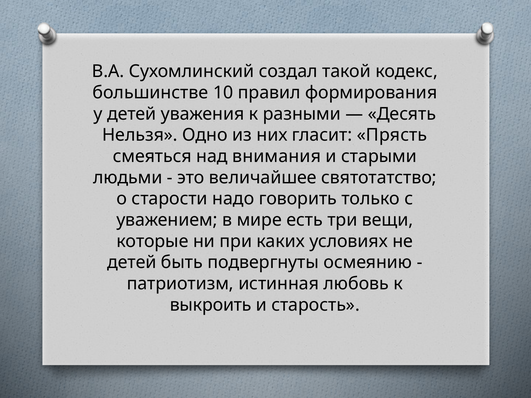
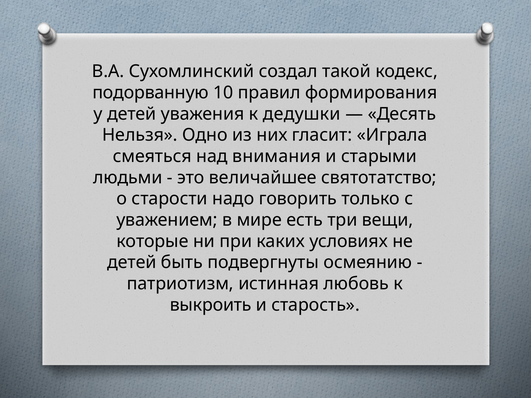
большинстве: большинстве -> подорванную (151, 93)
разными: разными -> дедушки (302, 114)
Прясть: Прясть -> Играла (392, 135)
